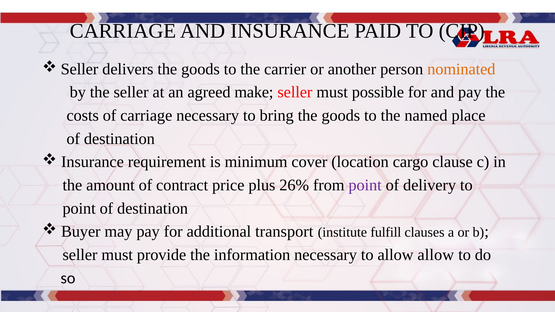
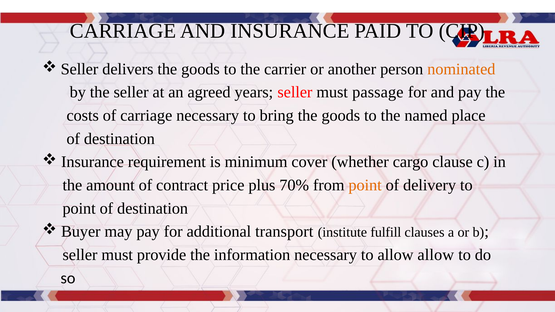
make: make -> years (254, 92)
possible: possible -> passage (378, 92)
location: location -> whether (360, 162)
26%: 26% -> 70% (294, 185)
point colour: purple -> orange (365, 185)
